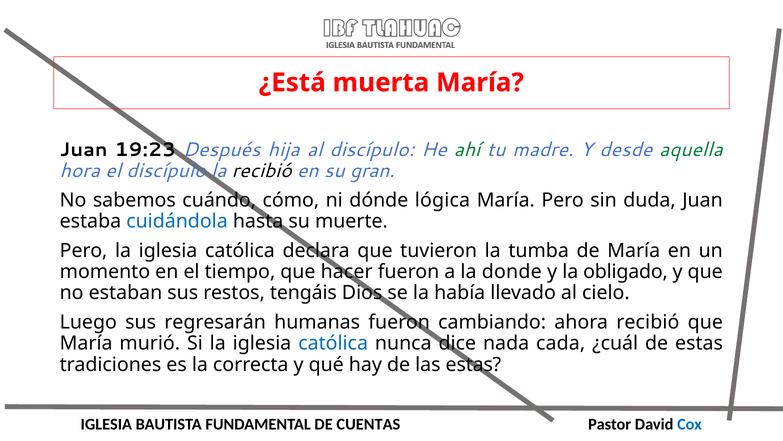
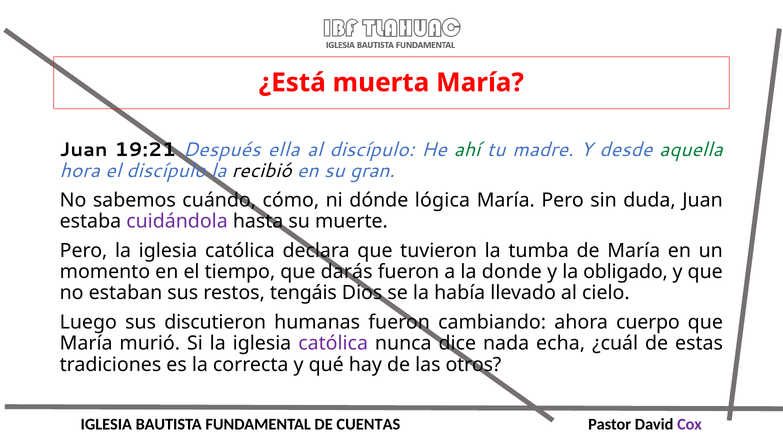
19:23: 19:23 -> 19:21 (145, 150)
hija: hija -> ella (284, 150)
cuidándola colour: blue -> purple (177, 221)
hacer: hacer -> darás (347, 271)
regresarán: regresarán -> discutieron (215, 322)
ahora recibió: recibió -> cuerpo (648, 322)
católica colour: blue -> purple (333, 343)
cada: cada -> echa (561, 343)
las estas: estas -> otros (473, 364)
Cox colour: blue -> purple (689, 424)
